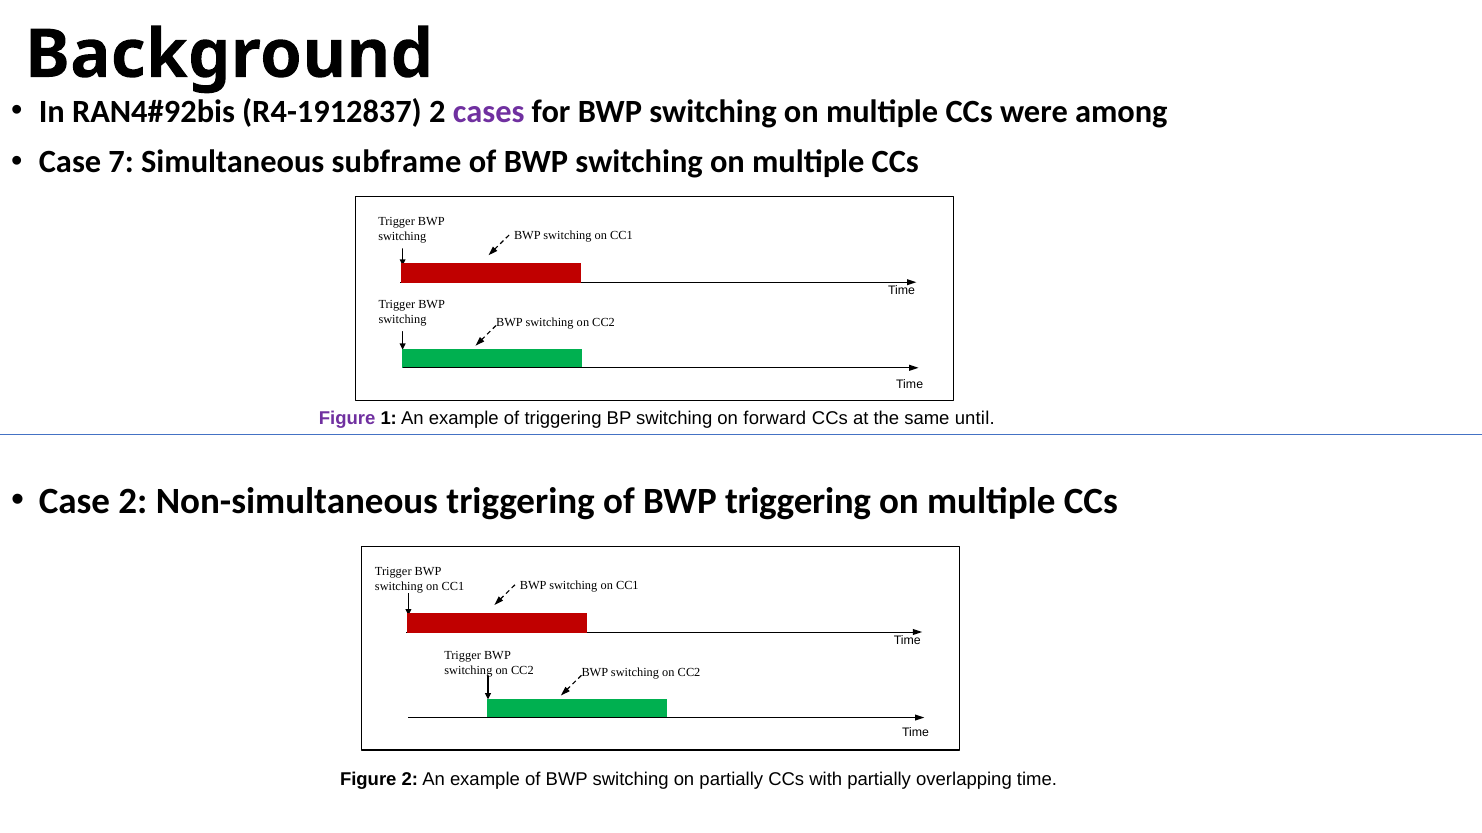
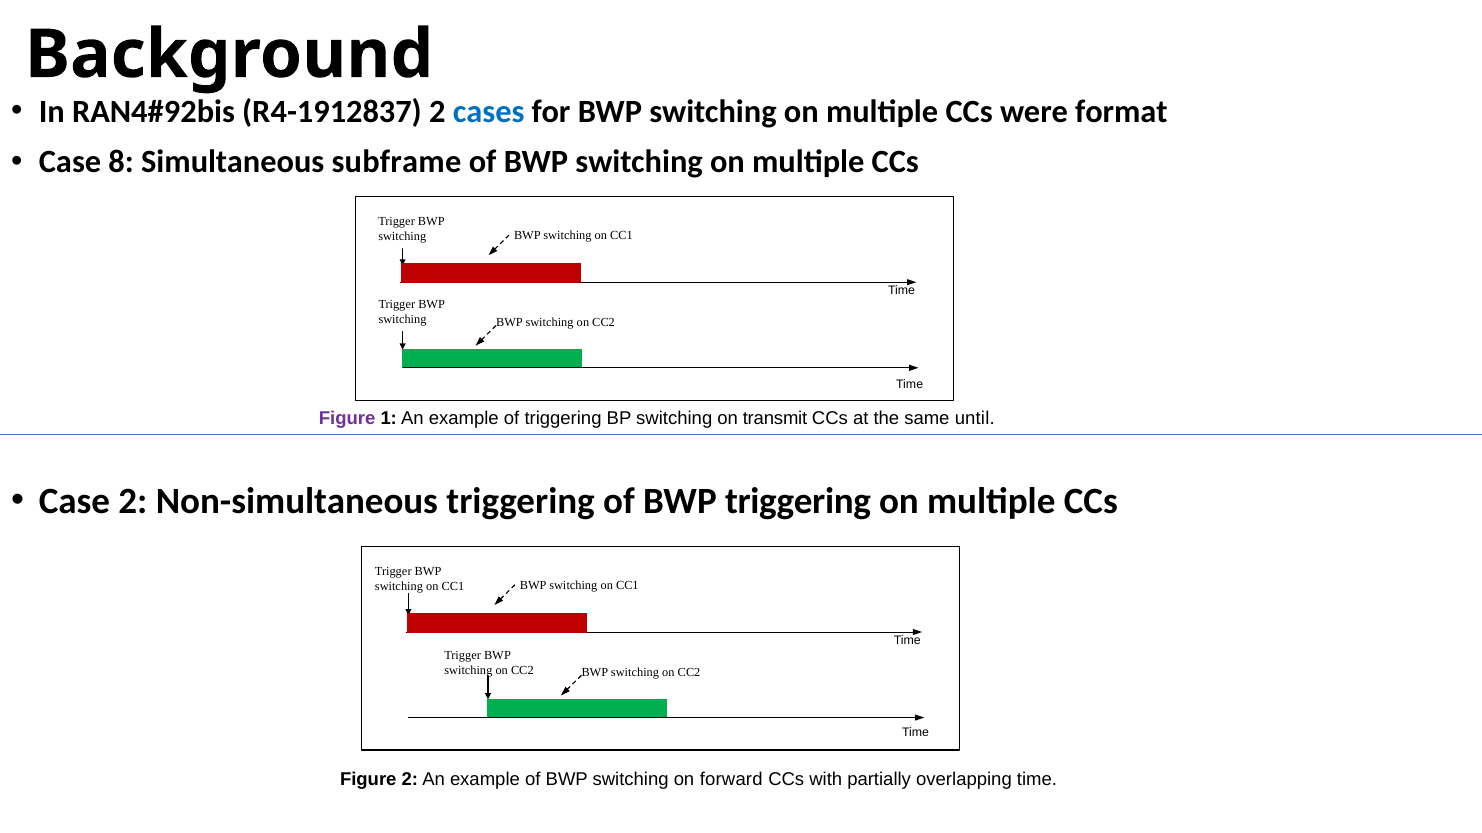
cases colour: purple -> blue (489, 112)
among: among -> format (1121, 112)
7: 7 -> 8 (121, 162)
forward: forward -> transmit (775, 419)
on partially: partially -> forward (731, 780)
